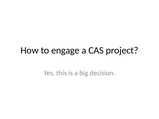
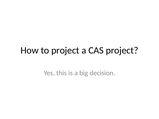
to engage: engage -> project (65, 51)
